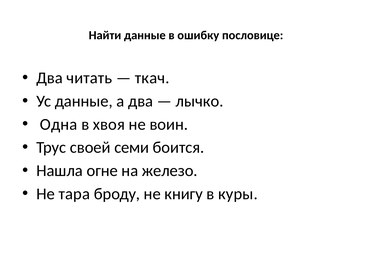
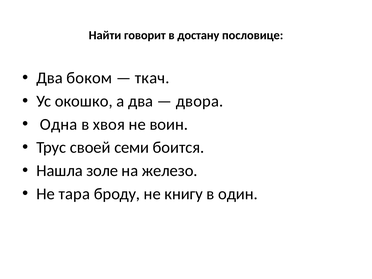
Найти данные: данные -> говорит (145, 35)
ошибку: ошибку -> достану (198, 35)
читать: читать -> боком (89, 78)
Ус данные: данные -> окошко (84, 101)
лычко: лычко -> двора (200, 101)
огне: огне -> золе (102, 171)
куры: куры -> один (238, 194)
